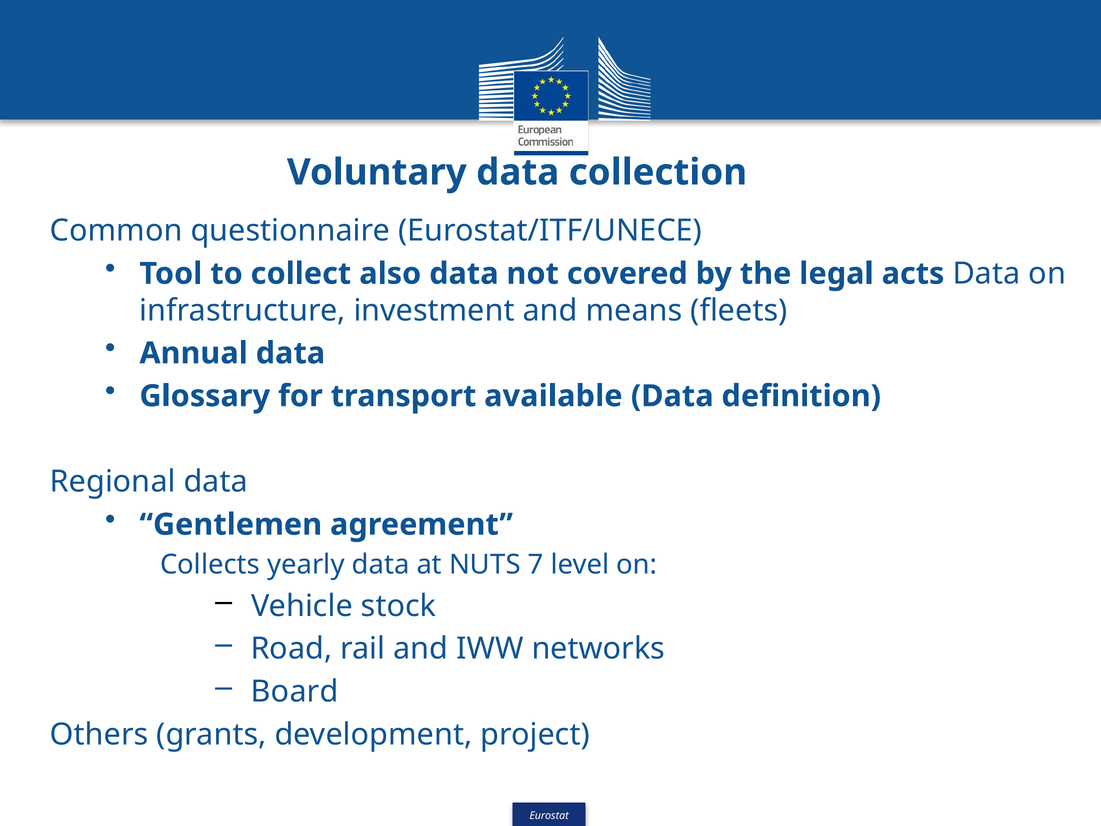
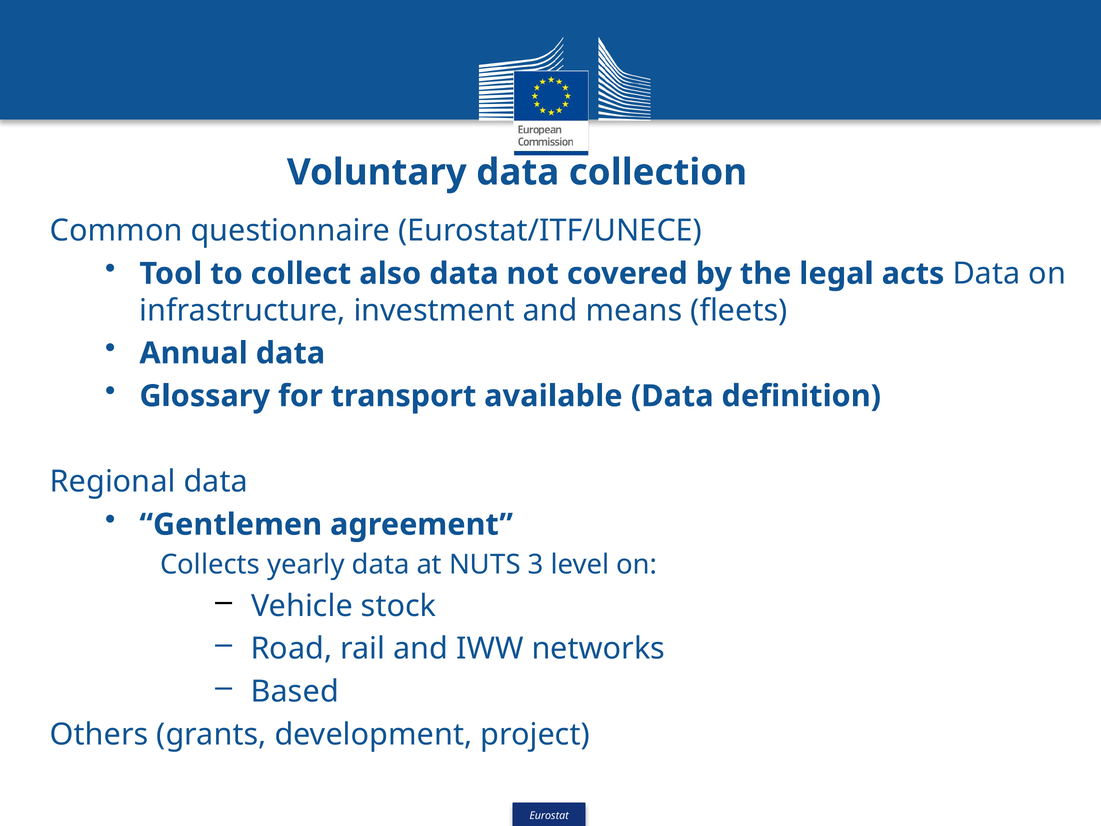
7: 7 -> 3 (536, 565)
Board: Board -> Based (295, 691)
